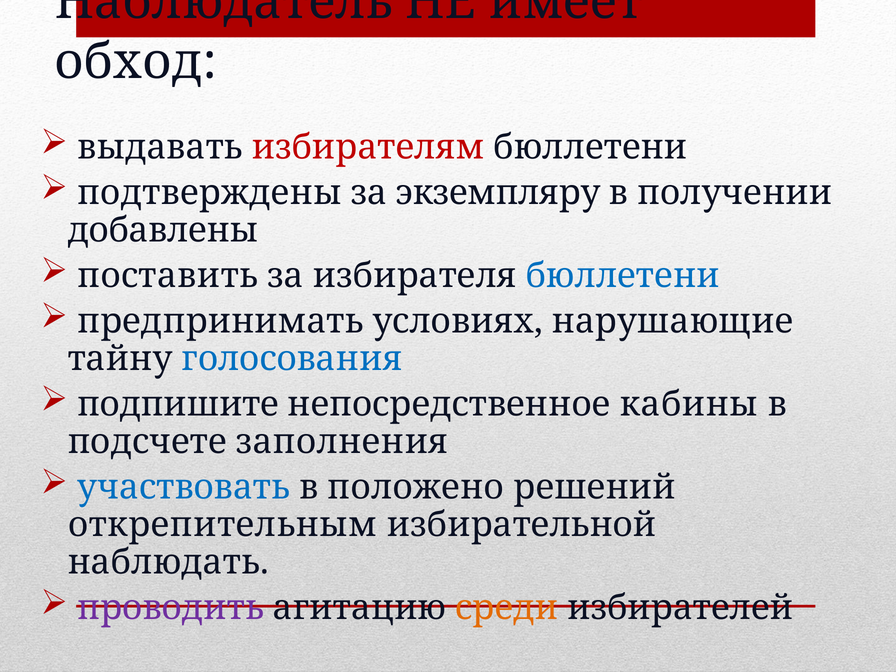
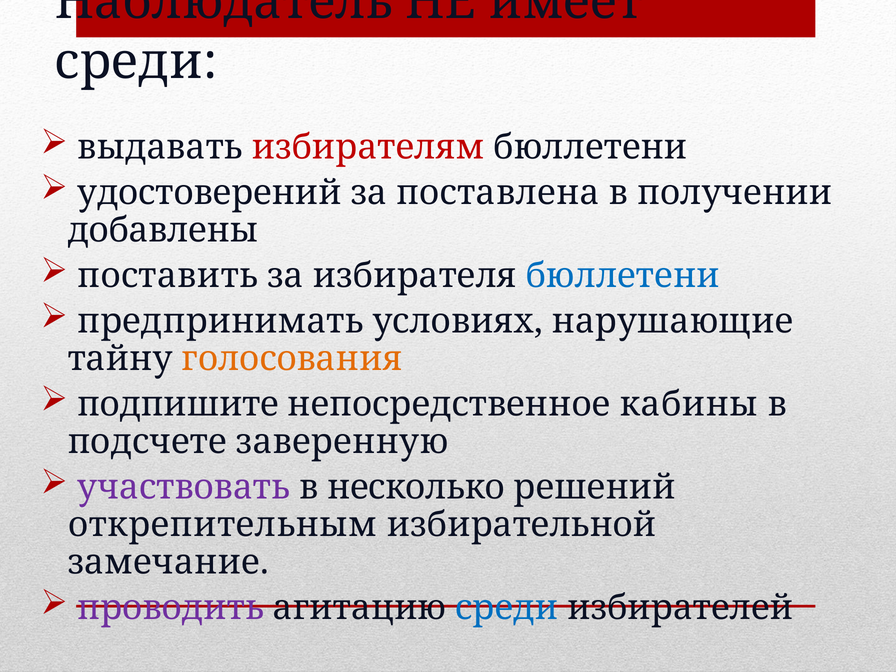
обход: обход -> среди (136, 62)
подтверждены: подтверждены -> удостоверений (210, 193)
экземпляру: экземпляру -> поставлена (498, 193)
голосования colour: blue -> orange (292, 359)
заполнения: заполнения -> заверенную (342, 442)
участвовать colour: blue -> purple (184, 487)
положено: положено -> несколько (416, 487)
наблюдать: наблюдать -> замечание (168, 562)
среди colour: orange -> blue (507, 608)
